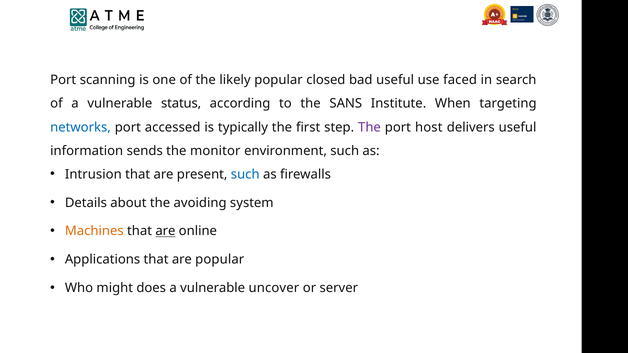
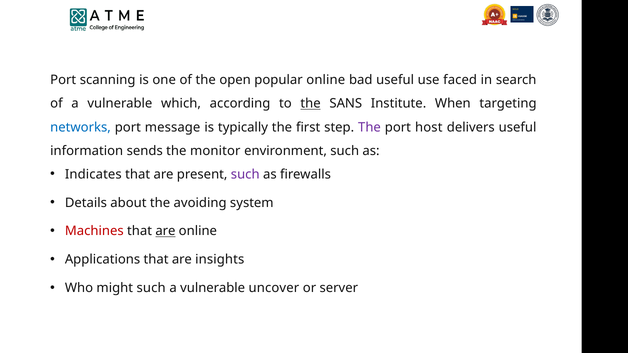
likely: likely -> open (235, 80)
popular closed: closed -> online (326, 80)
status: status -> which (181, 104)
the underline: none -> present (311, 104)
accessed: accessed -> message (173, 127)
Intrusion: Intrusion -> Indicates (93, 174)
such colour: blue -> purple (245, 174)
Machines colour: orange -> red (94, 231)
are popular: popular -> insights (220, 260)
might does: does -> such (151, 288)
